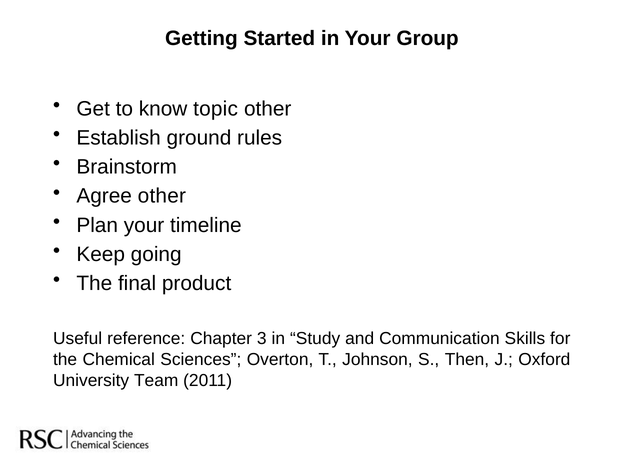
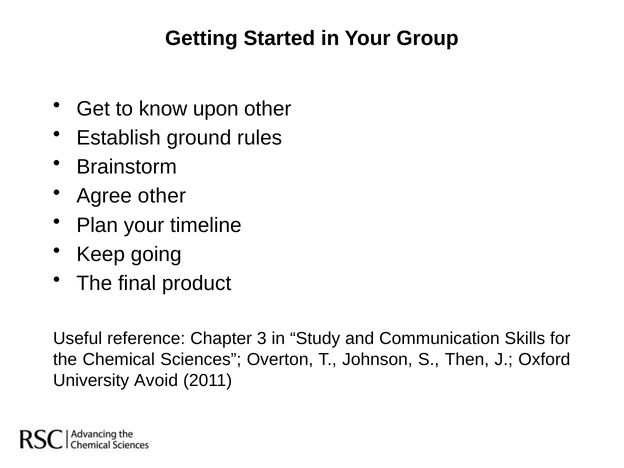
topic: topic -> upon (216, 109)
Team: Team -> Avoid (156, 380)
